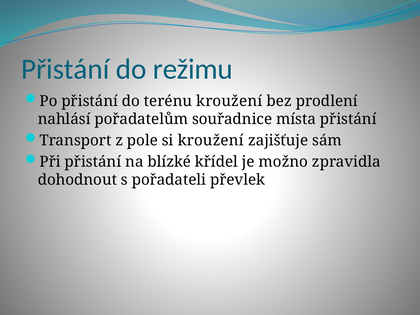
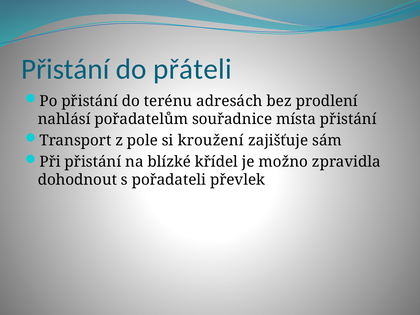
režimu: režimu -> přáteli (193, 69)
terénu kroužení: kroužení -> adresách (229, 101)
